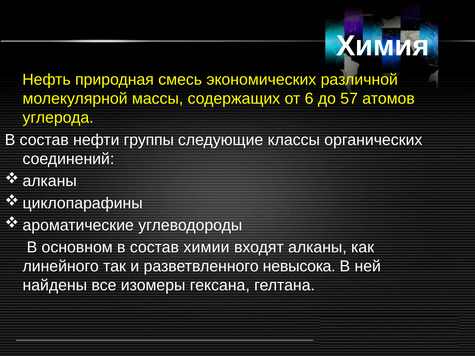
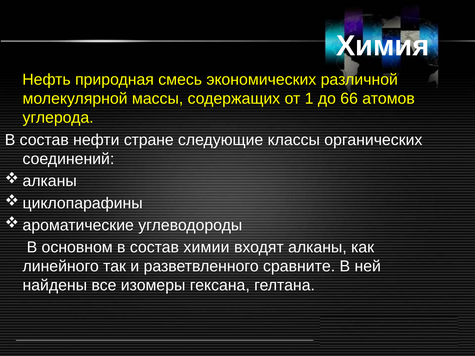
6: 6 -> 1 (309, 99)
57: 57 -> 66 (349, 99)
группы: группы -> стране (149, 140)
невысока: невысока -> сравните (299, 267)
